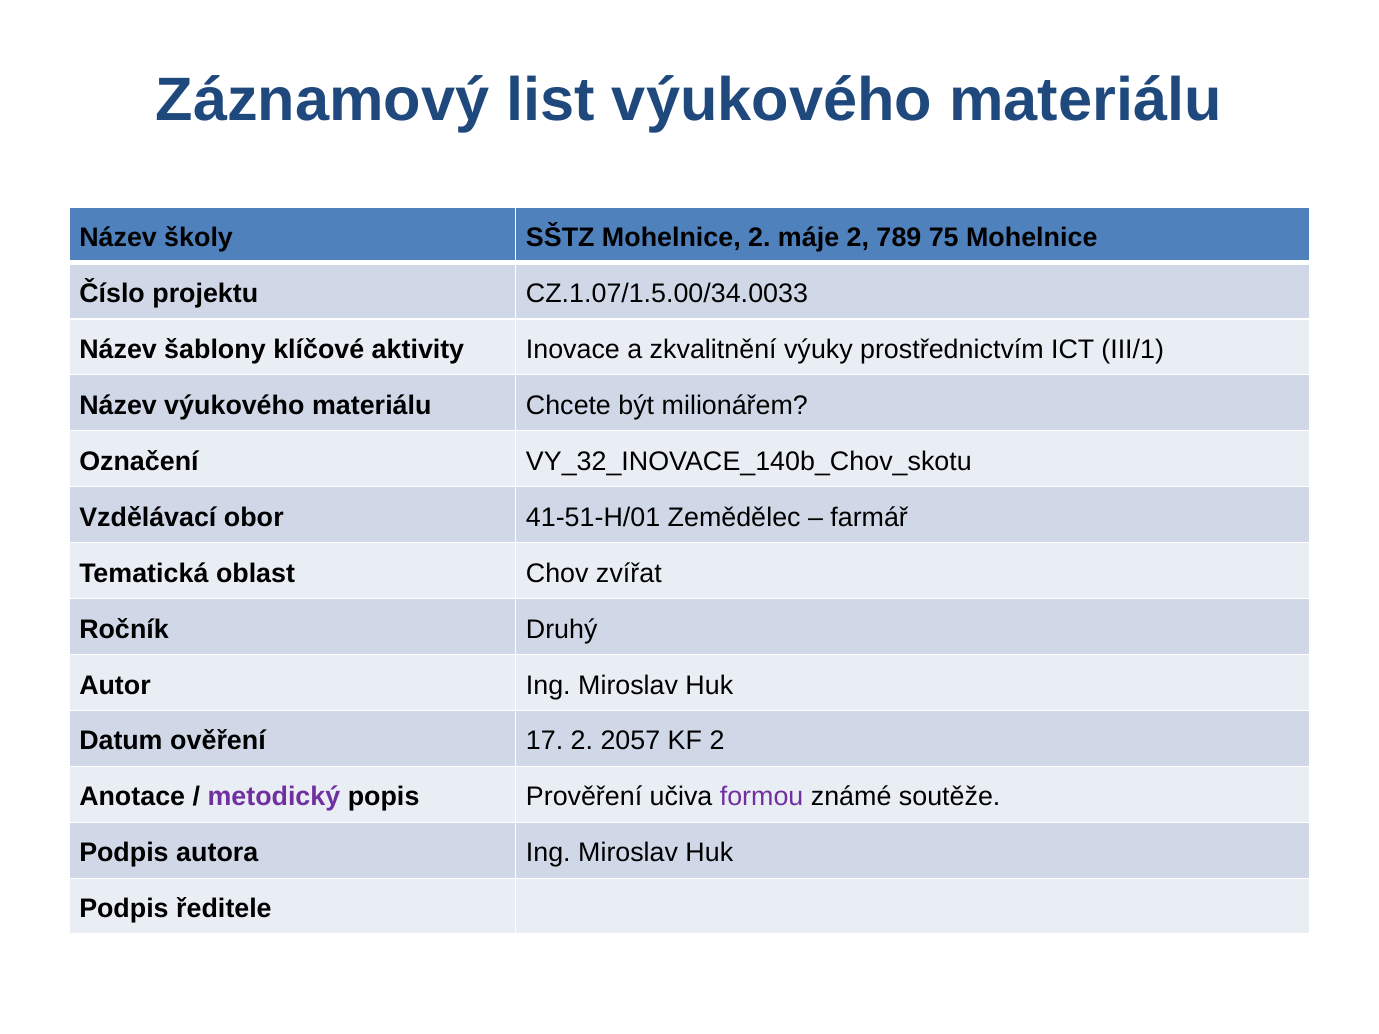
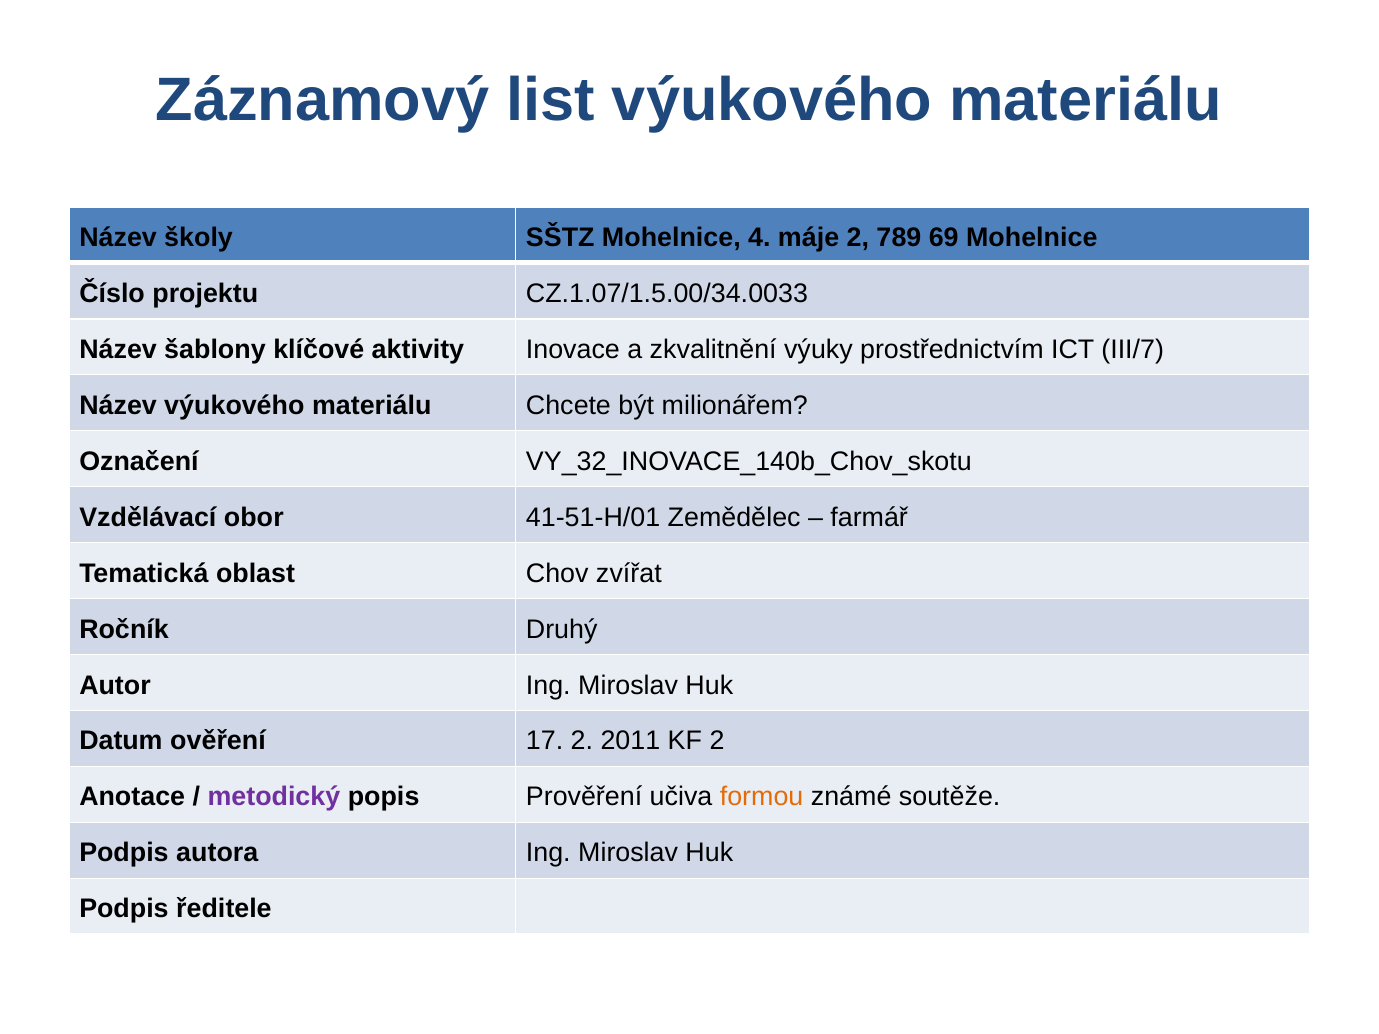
Mohelnice 2: 2 -> 4 (759, 238)
75: 75 -> 69 (944, 238)
III/1: III/1 -> III/7 (1133, 349)
2057: 2057 -> 2011 (630, 741)
formou colour: purple -> orange (762, 797)
